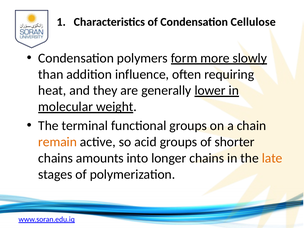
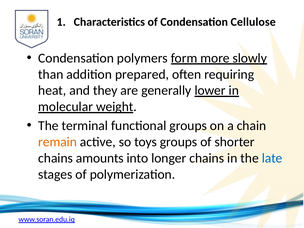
influence: influence -> prepared (142, 74)
acid: acid -> toys (146, 142)
late colour: orange -> blue (272, 158)
